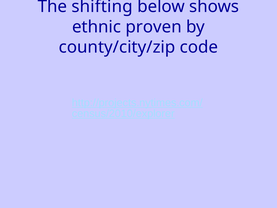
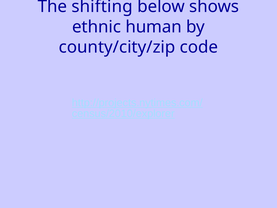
proven: proven -> human (154, 27)
